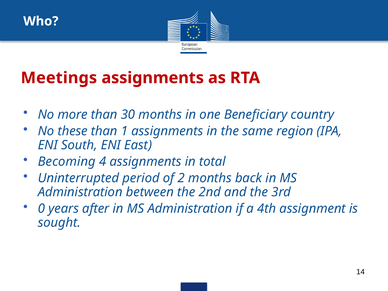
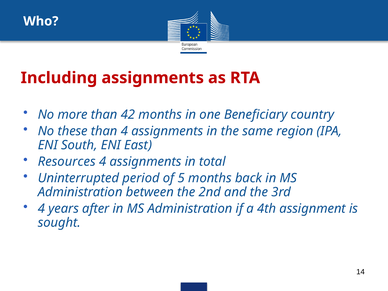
Meetings: Meetings -> Including (59, 78)
30: 30 -> 42 (128, 115)
than 1: 1 -> 4 (124, 131)
Becoming: Becoming -> Resources (67, 162)
2: 2 -> 5 (181, 178)
0: 0 -> 4 (41, 209)
